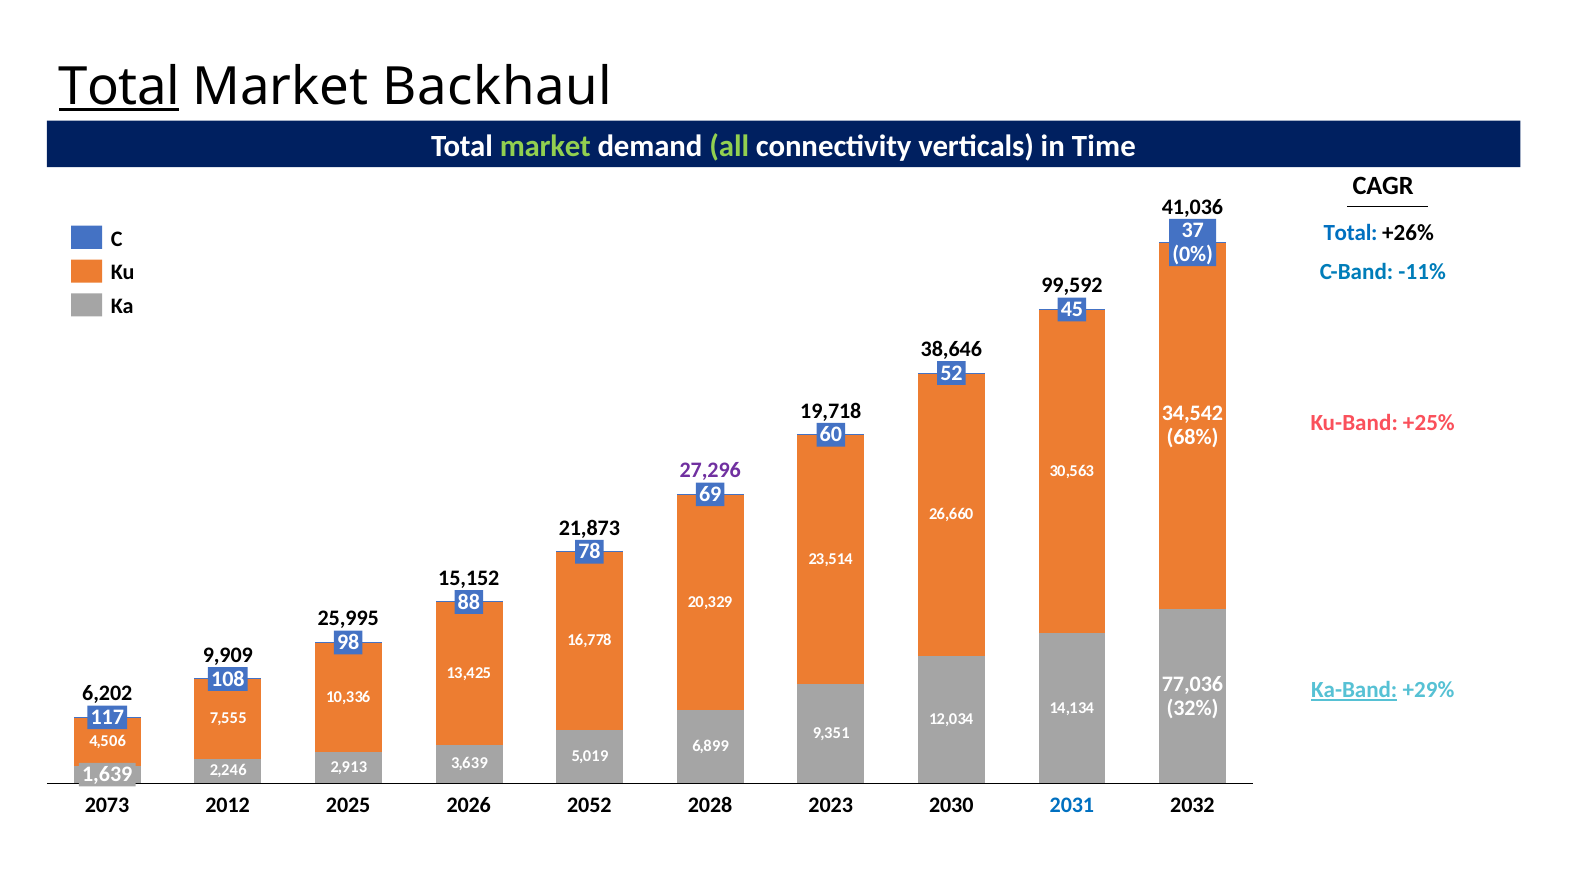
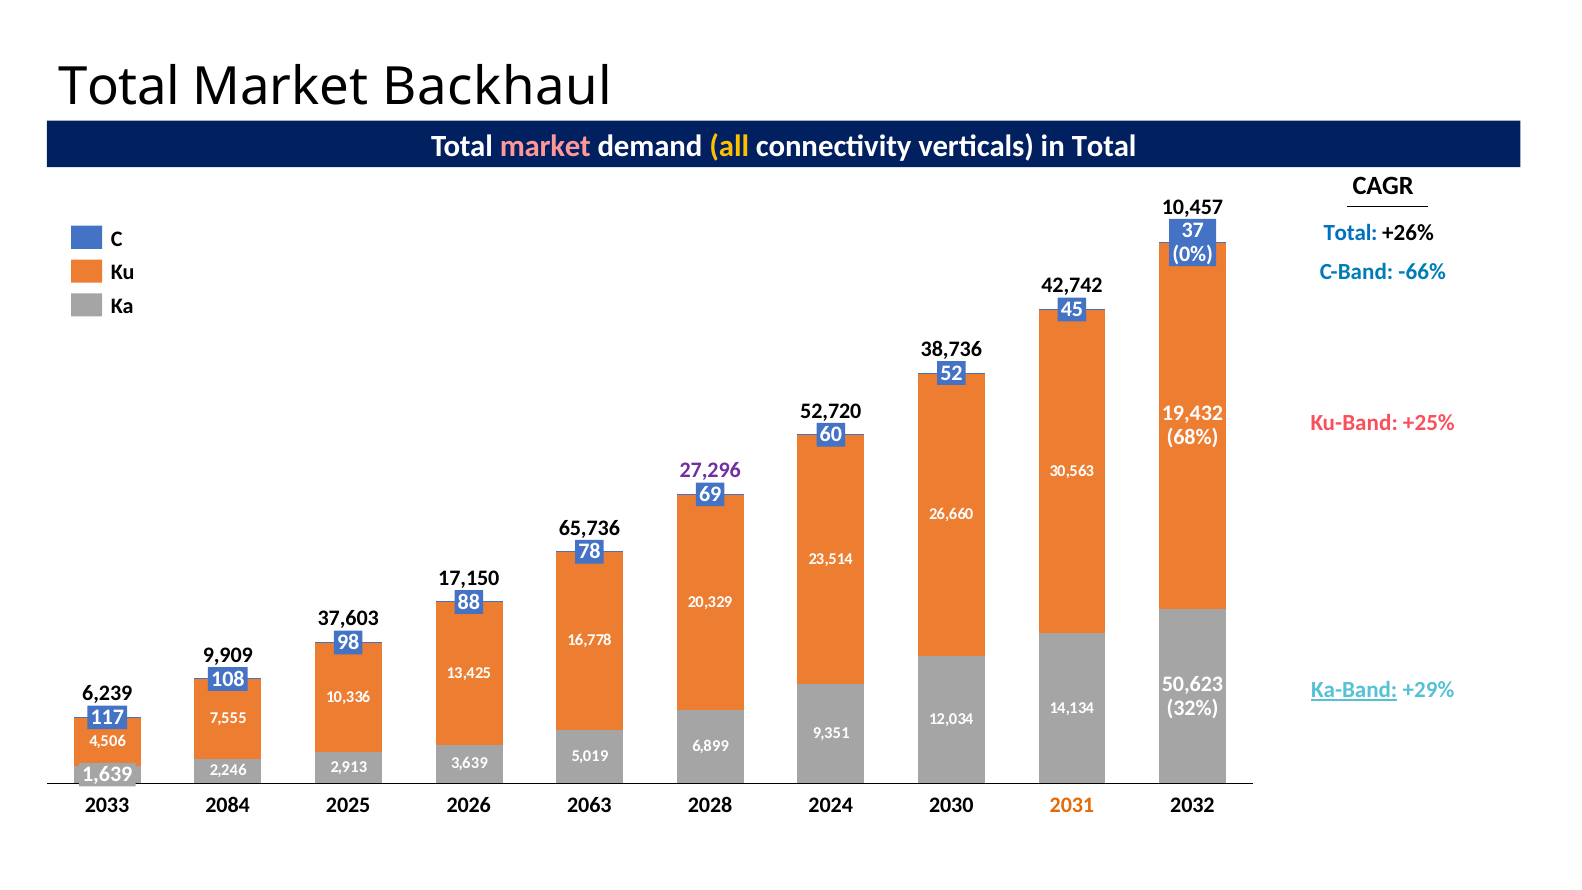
Total underline: present -> none (119, 87)
market colour: light green -> pink (545, 146)
all colour: light green -> yellow (729, 146)
in Time: Time -> Total (1104, 146)
41,036: 41,036 -> 10,457 (1192, 207)
-11%: -11% -> -66% (1422, 272)
99,592: 99,592 -> 42,742 (1072, 286)
38,646: 38,646 -> 38,736 (951, 349)
19,718: 19,718 -> 52,720 (831, 411)
34,542: 34,542 -> 19,432 (1192, 414)
21,873: 21,873 -> 65,736 (589, 528)
15,152: 15,152 -> 17,150 (469, 578)
25,995: 25,995 -> 37,603 (348, 619)
77,036: 77,036 -> 50,623 (1192, 684)
6,202: 6,202 -> 6,239 (107, 693)
2073: 2073 -> 2033 (107, 805)
2012: 2012 -> 2084 (228, 805)
2052: 2052 -> 2063 (589, 805)
2023: 2023 -> 2024 (831, 805)
2031 colour: blue -> orange (1072, 805)
